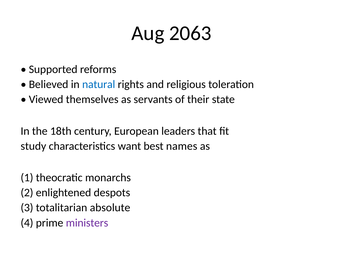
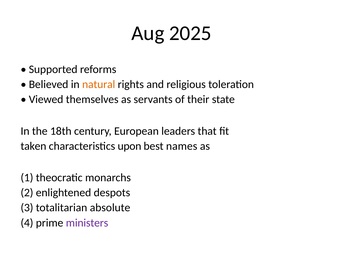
2063: 2063 -> 2025 (190, 33)
natural colour: blue -> orange (99, 84)
study: study -> taken (33, 146)
want: want -> upon (129, 146)
